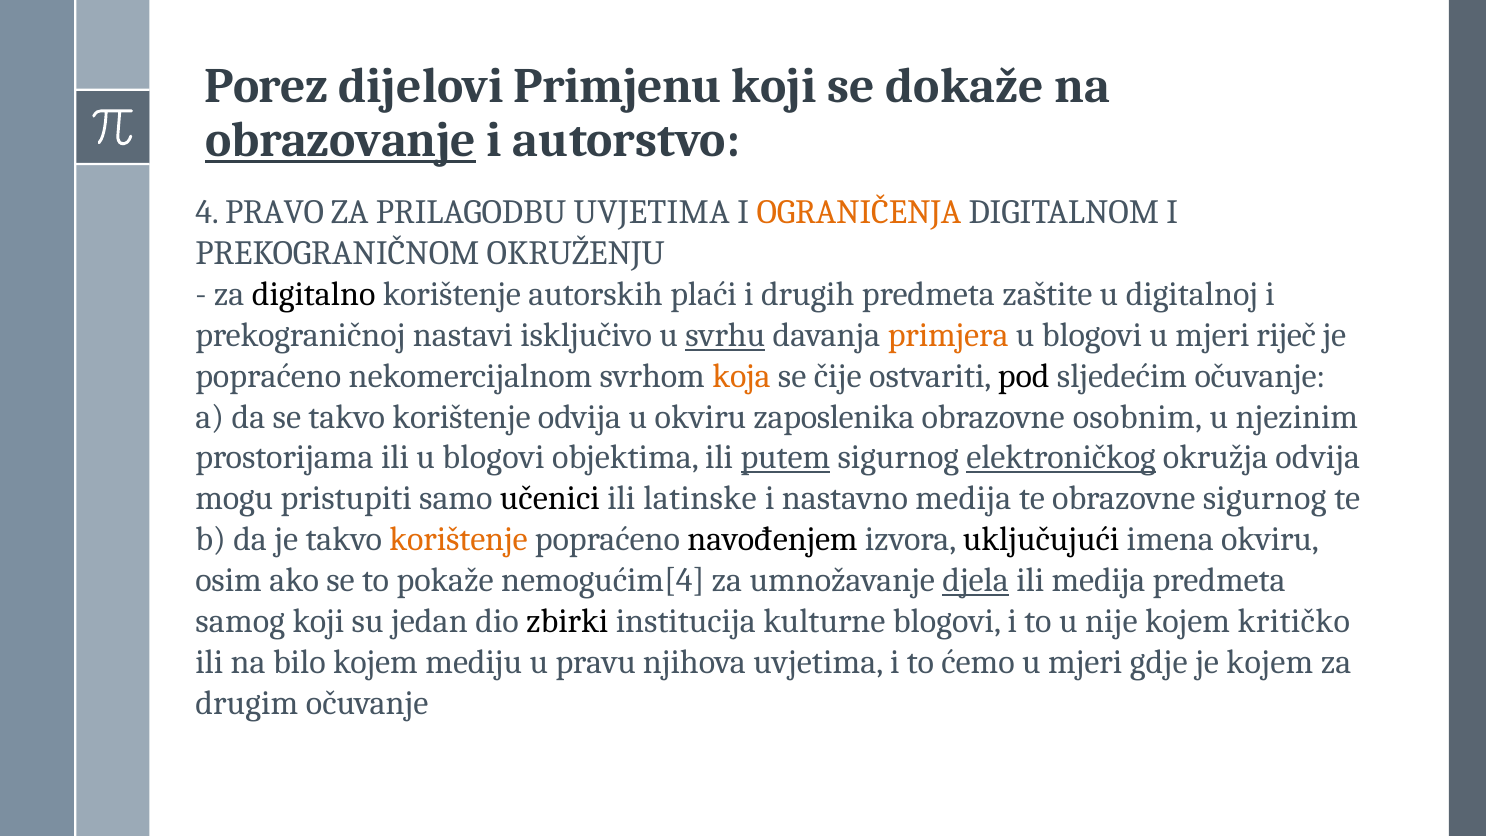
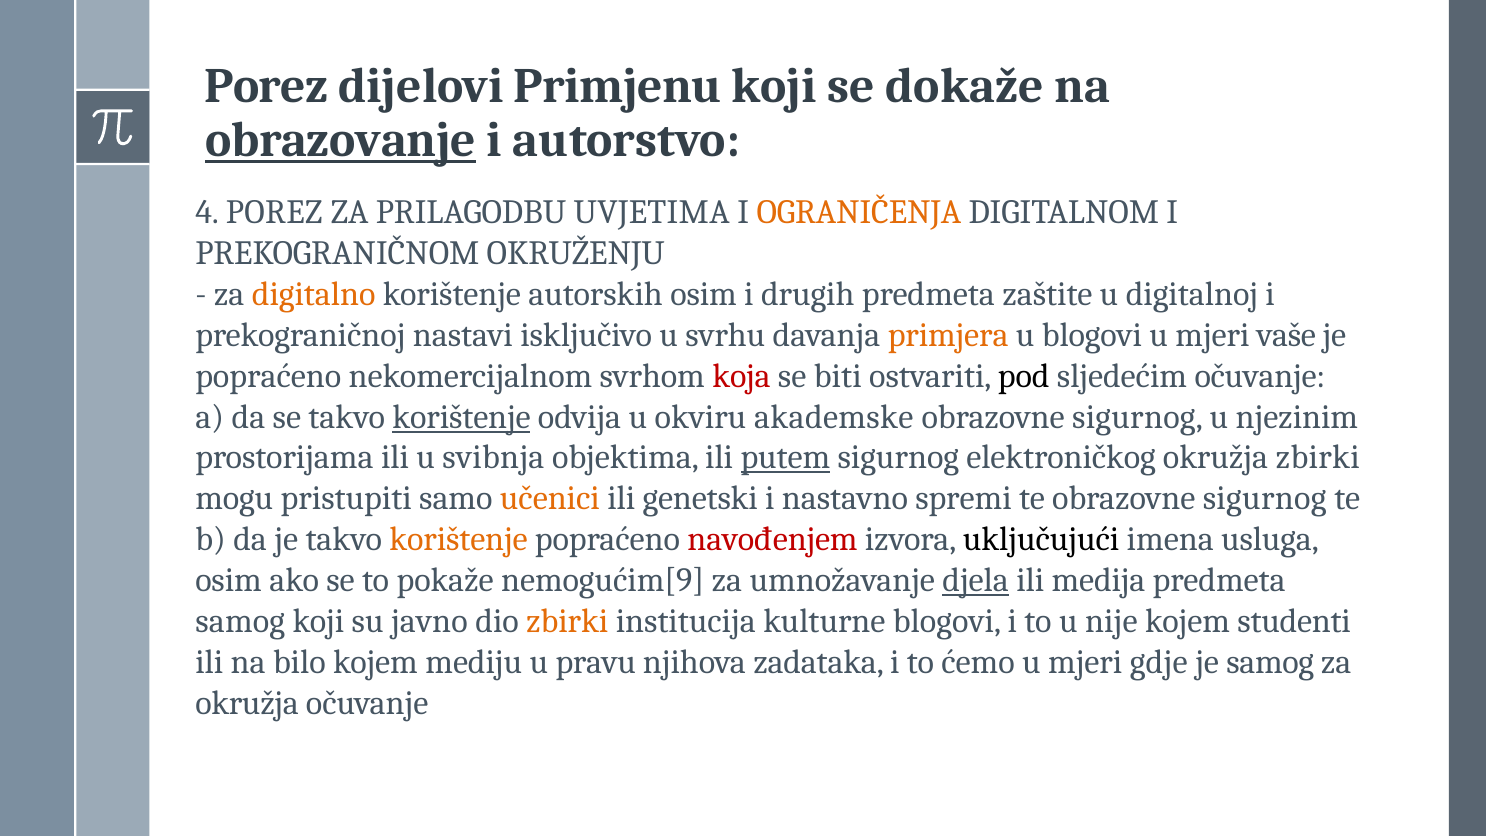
4 PRAVO: PRAVO -> POREZ (274, 213)
digitalno colour: black -> orange (314, 294)
autorskih plaći: plaći -> osim (704, 294)
svrhu underline: present -> none (725, 335)
riječ: riječ -> vaše (1286, 335)
koja colour: orange -> red (742, 376)
čije: čije -> biti (838, 376)
korištenje underline: none -> present (462, 417)
zaposlenika: zaposlenika -> akademske (834, 417)
osobnim: osobnim -> sigurnog (1137, 417)
ili u blogovi: blogovi -> svibnja (493, 458)
elektroničkog underline: present -> none (1061, 458)
okružja odvija: odvija -> zbirki (1318, 458)
učenici colour: black -> orange (550, 499)
latinske: latinske -> genetski (700, 499)
nastavno medija: medija -> spremi (964, 499)
navođenjem colour: black -> red (773, 540)
imena okviru: okviru -> usluga (1270, 540)
nemogućim[4: nemogućim[4 -> nemogućim[9 (603, 580)
jedan: jedan -> javno (429, 621)
zbirki colour: black -> orange (567, 621)
kritičko: kritičko -> studenti (1294, 621)
njihova uvjetima: uvjetima -> zadataka (819, 662)
je kojem: kojem -> samog (1270, 662)
drugim: drugim -> okružja (247, 703)
